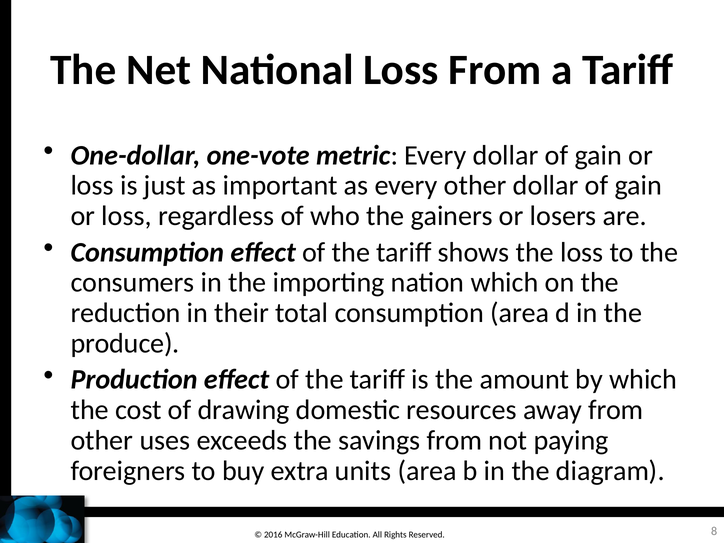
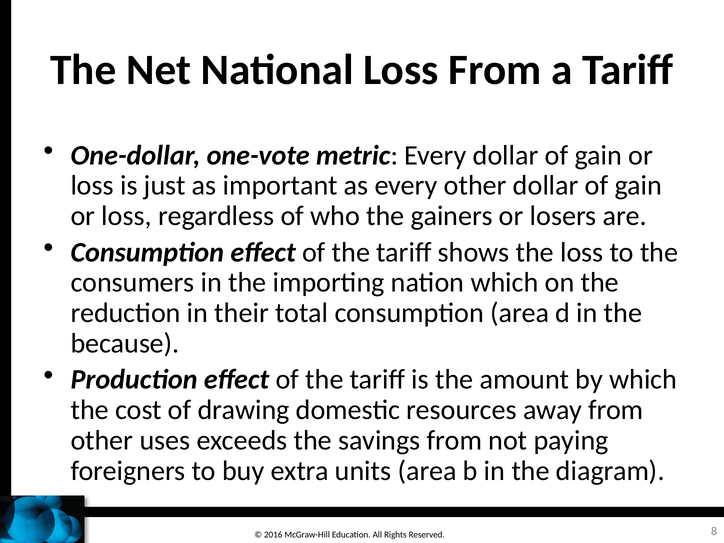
produce: produce -> because (125, 343)
